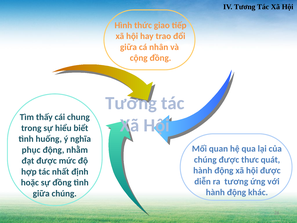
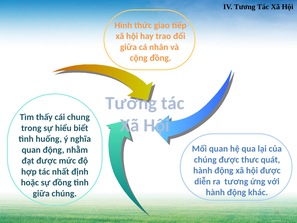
phục: phục -> quan (31, 150)
